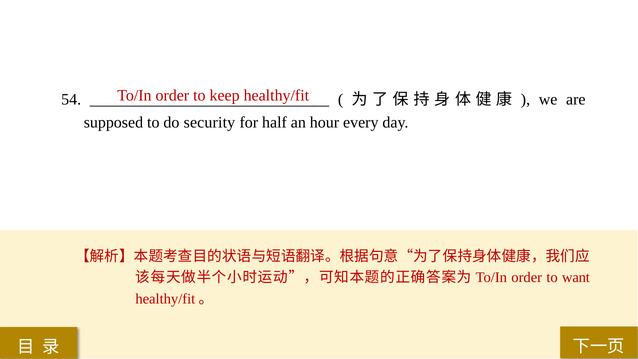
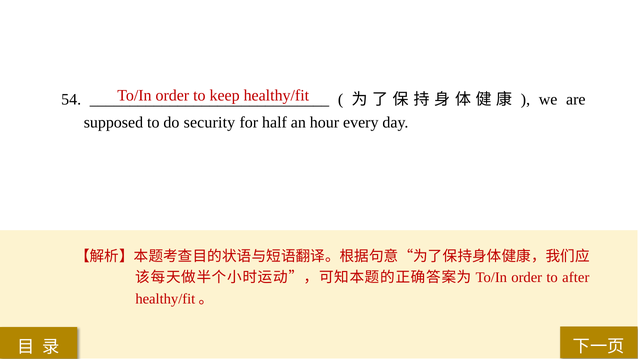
want: want -> after (576, 277)
